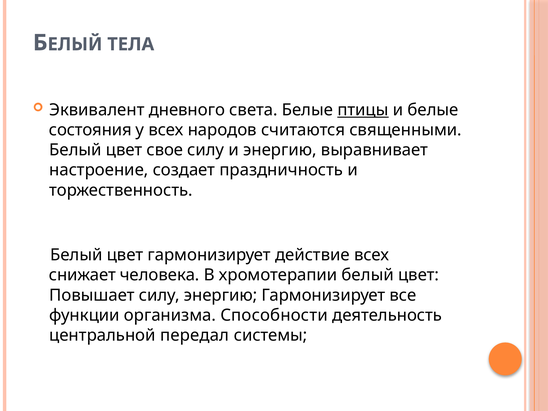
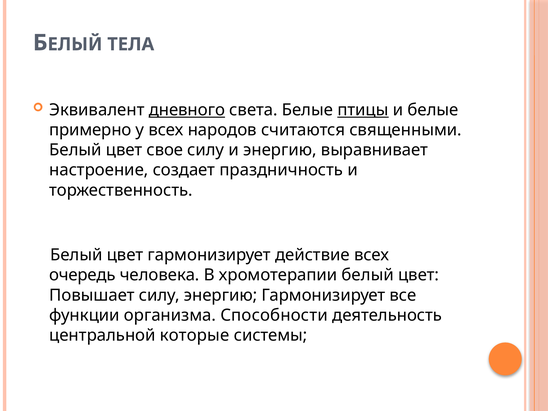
дневного underline: none -> present (187, 110)
состояния: состояния -> примерно (90, 130)
снижает: снижает -> очередь (82, 275)
передал: передал -> которые (195, 335)
